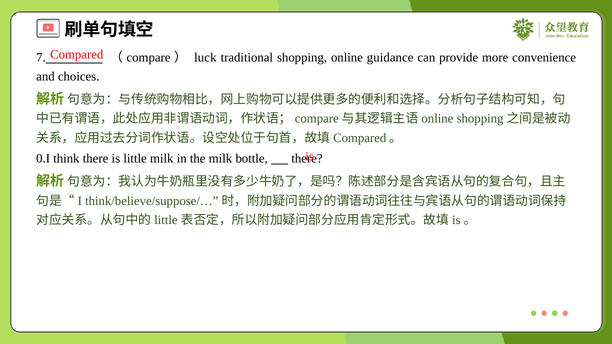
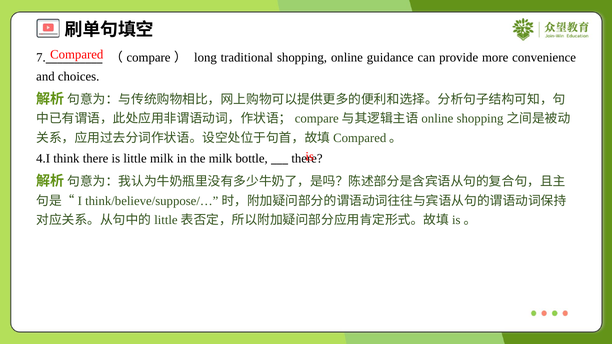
luck: luck -> long (205, 57)
0.I: 0.I -> 4.I (43, 159)
